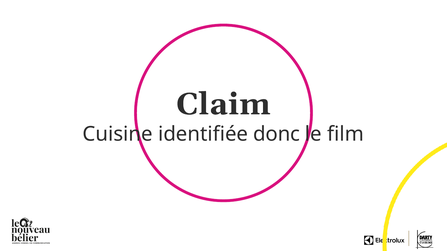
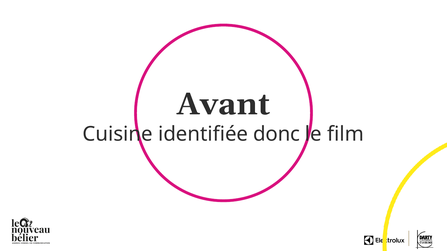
Claim: Claim -> Avant (223, 104)
